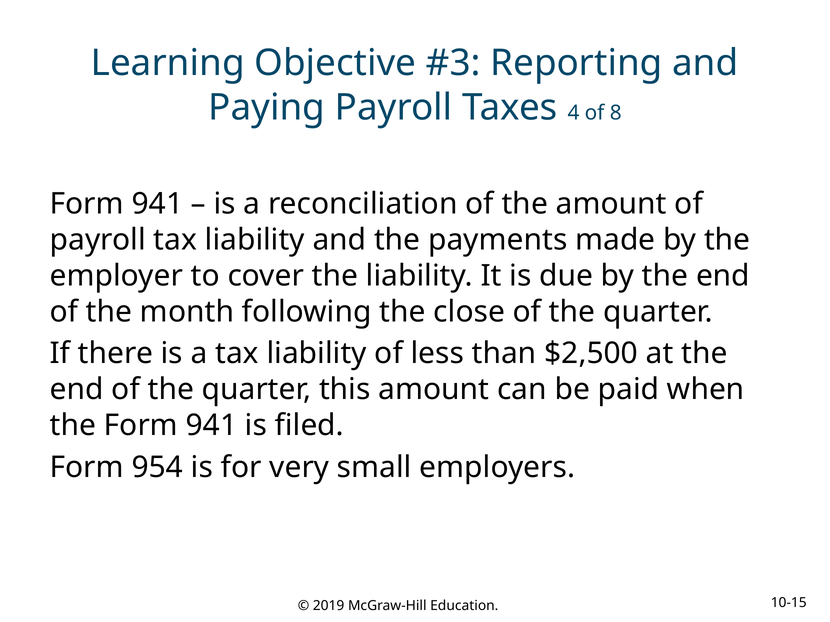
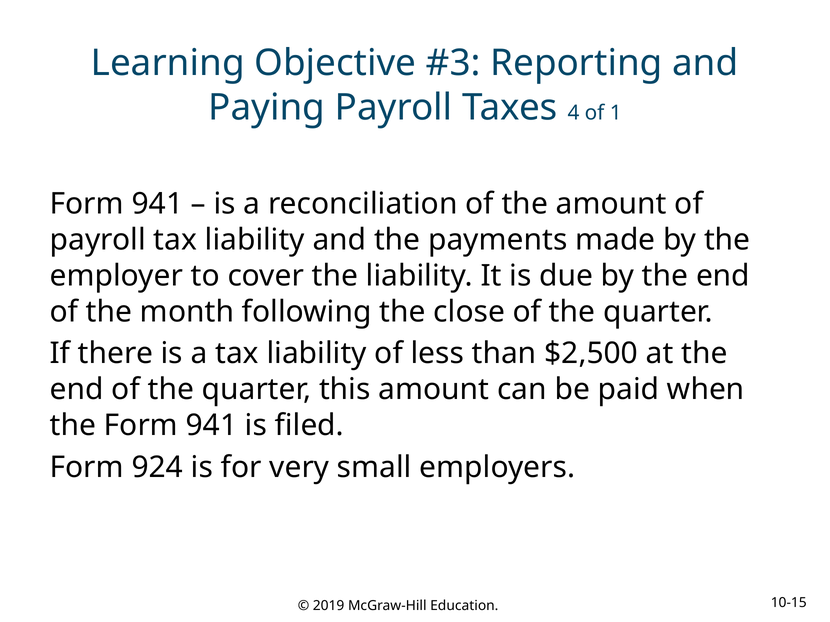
8: 8 -> 1 (616, 113)
954: 954 -> 924 (157, 468)
